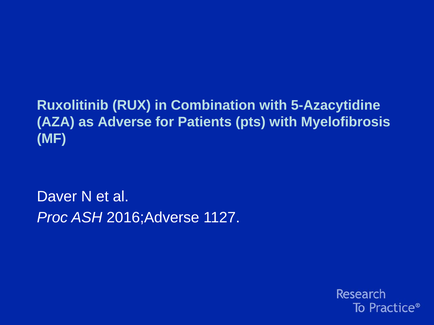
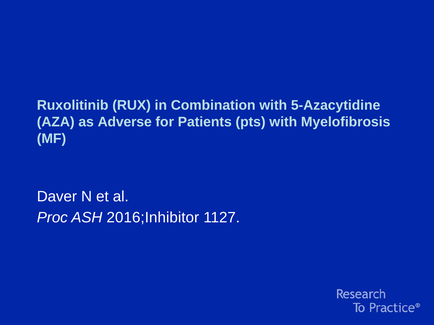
2016;Adverse: 2016;Adverse -> 2016;Inhibitor (153, 218)
